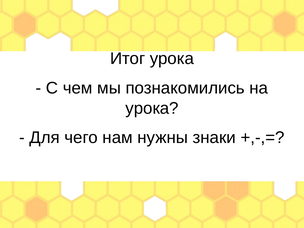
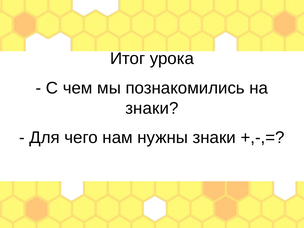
урока: урока -> знаки (152, 108)
